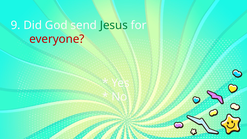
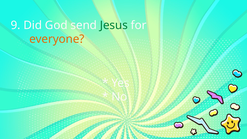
everyone colour: red -> orange (57, 39)
